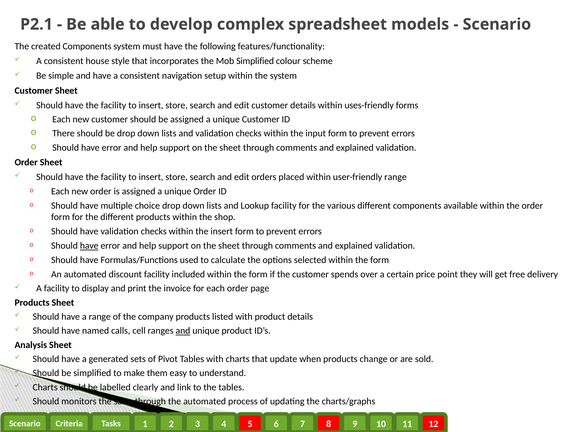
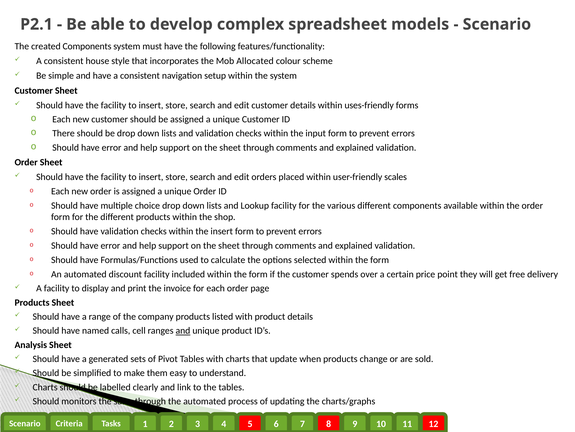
Mob Simplified: Simplified -> Allocated (255, 61)
user-friendly range: range -> scales (396, 177)
have underline: present -> none (89, 245)
